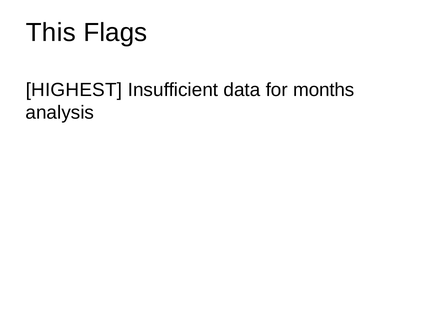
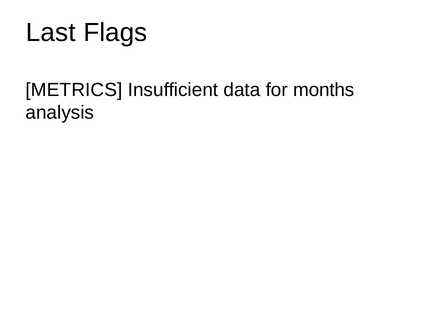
This: This -> Last (51, 32)
HIGHEST: HIGHEST -> METRICS (74, 90)
